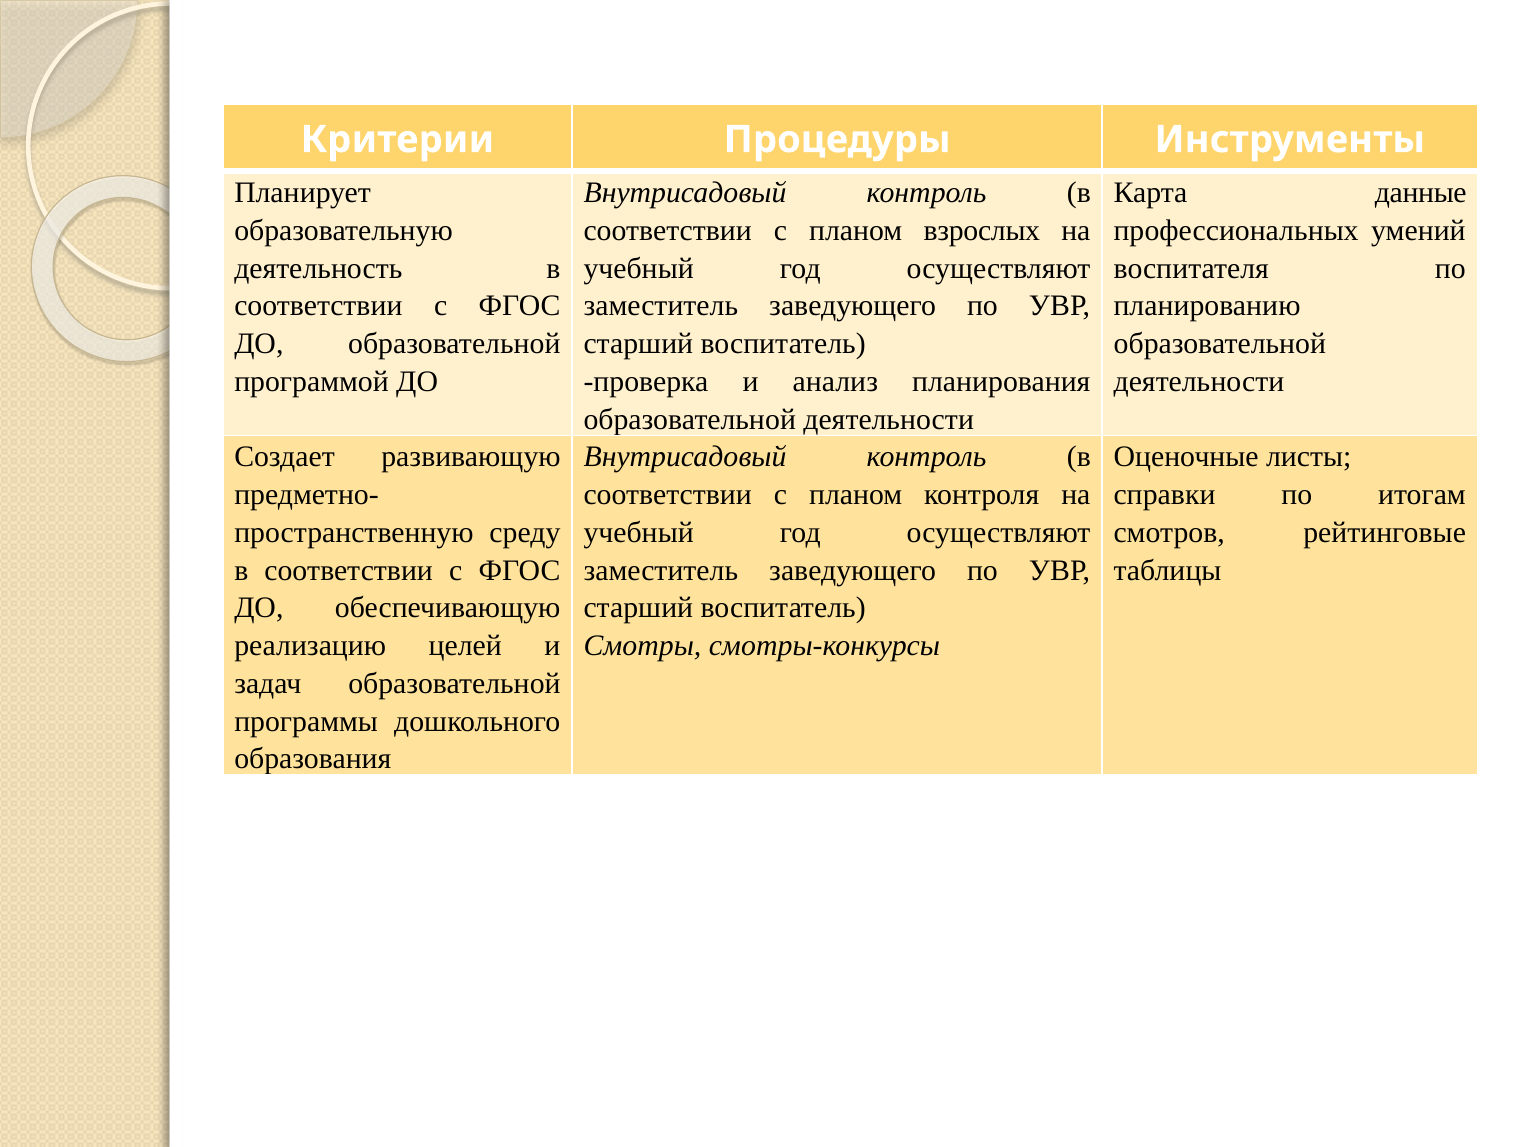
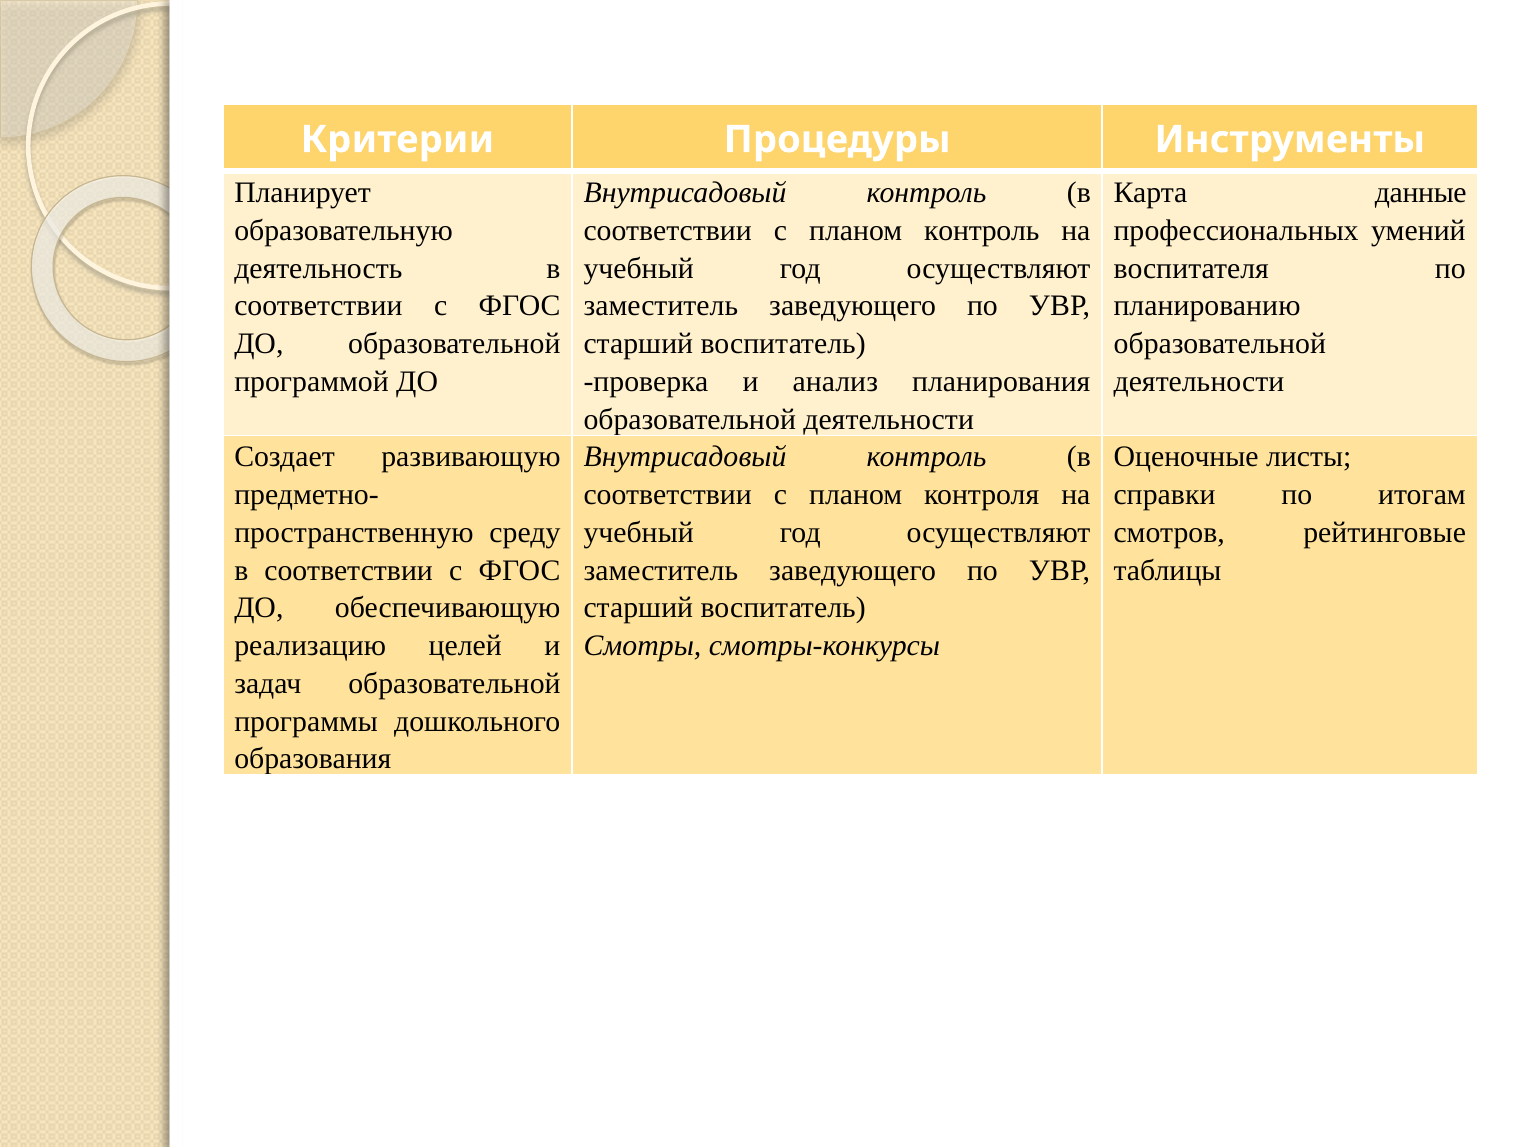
планом взрослых: взрослых -> контроль (982, 231)
